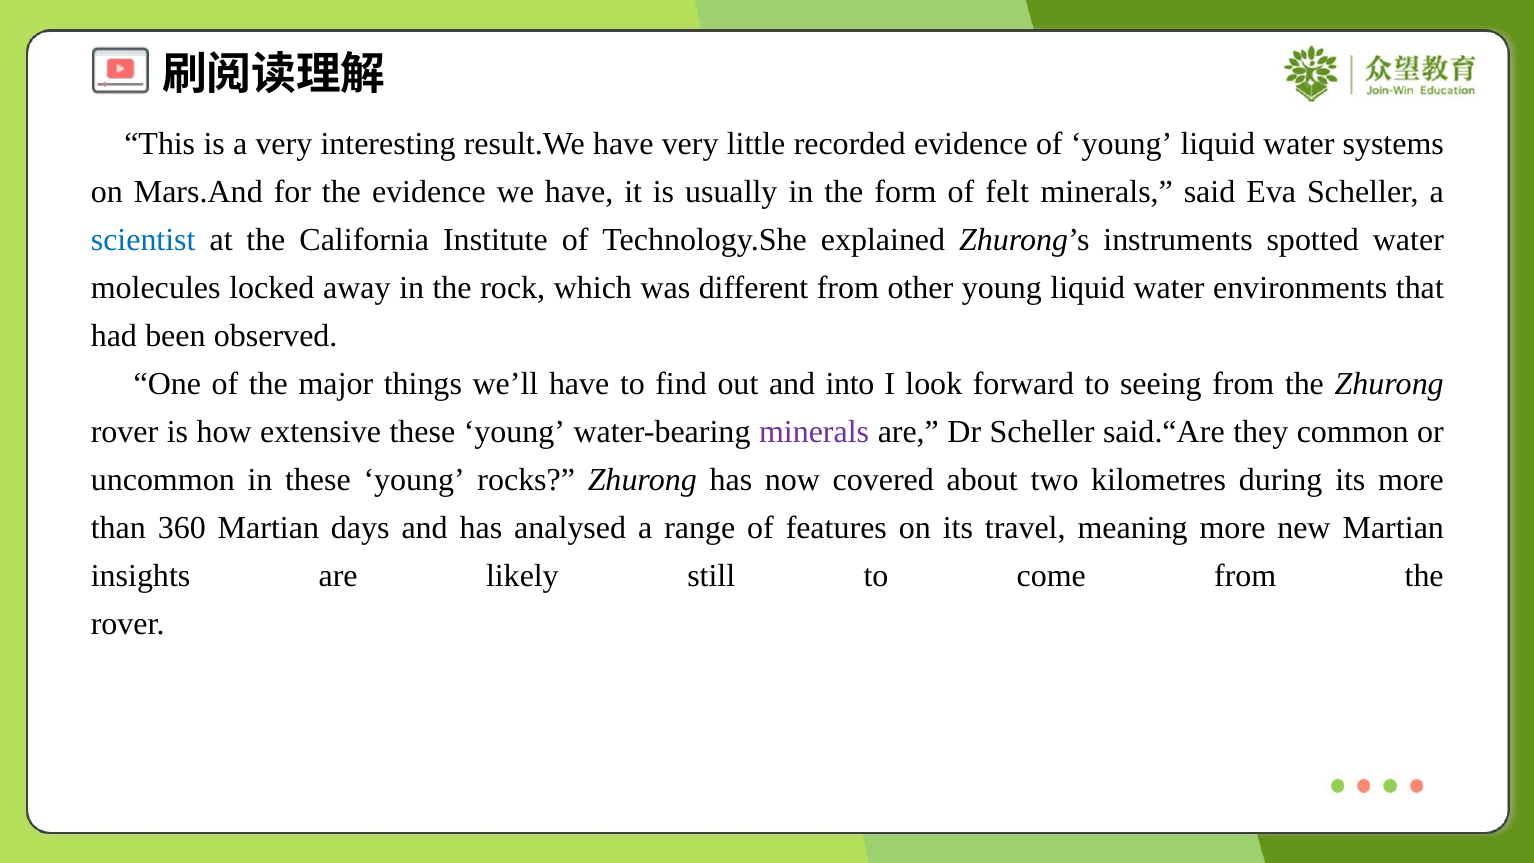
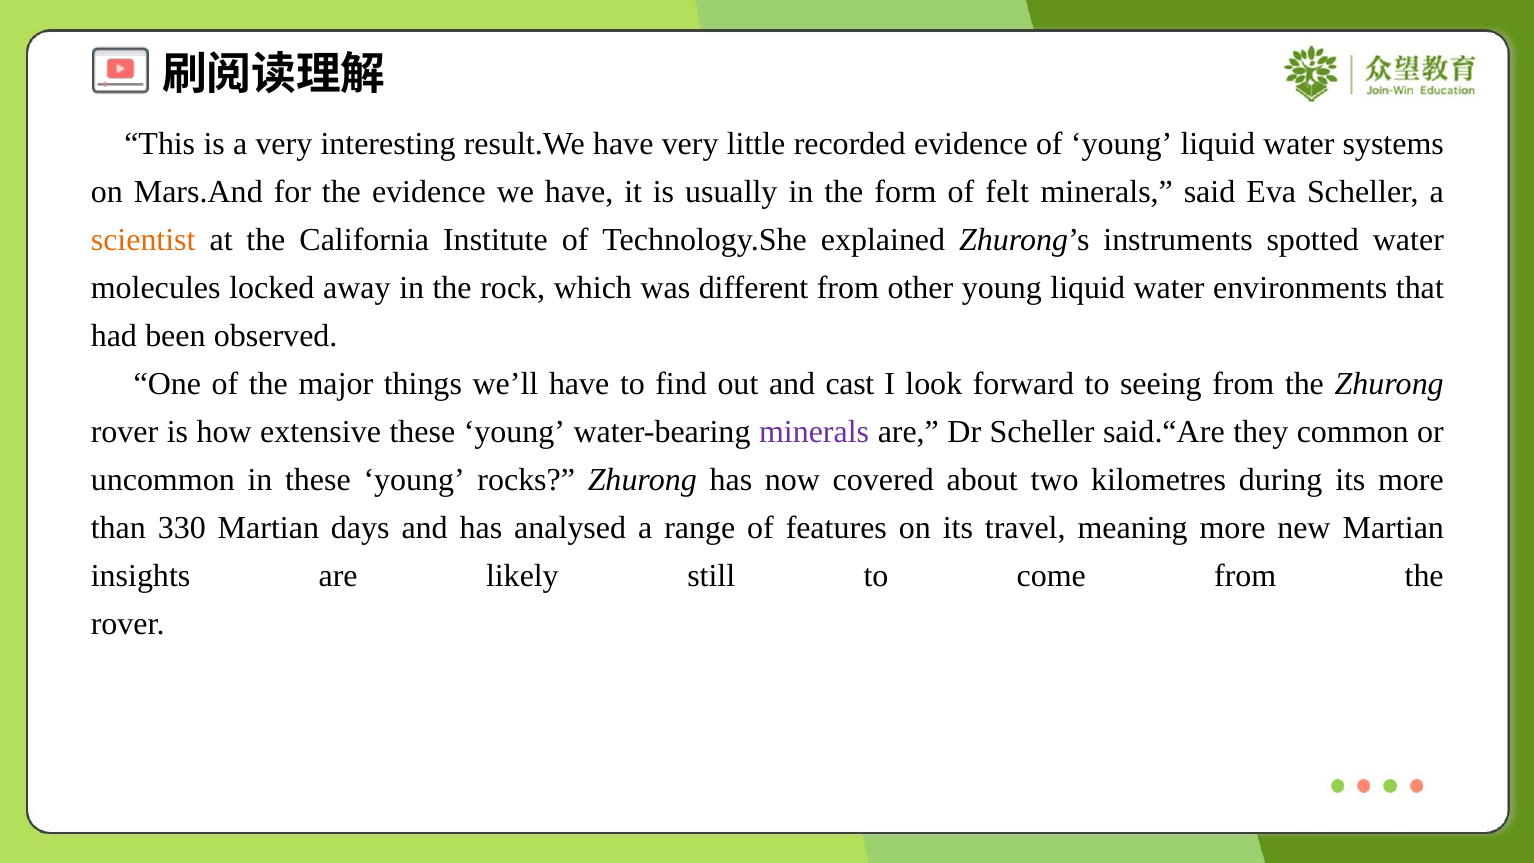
scientist colour: blue -> orange (143, 240)
into: into -> cast (850, 384)
360: 360 -> 330 (182, 528)
